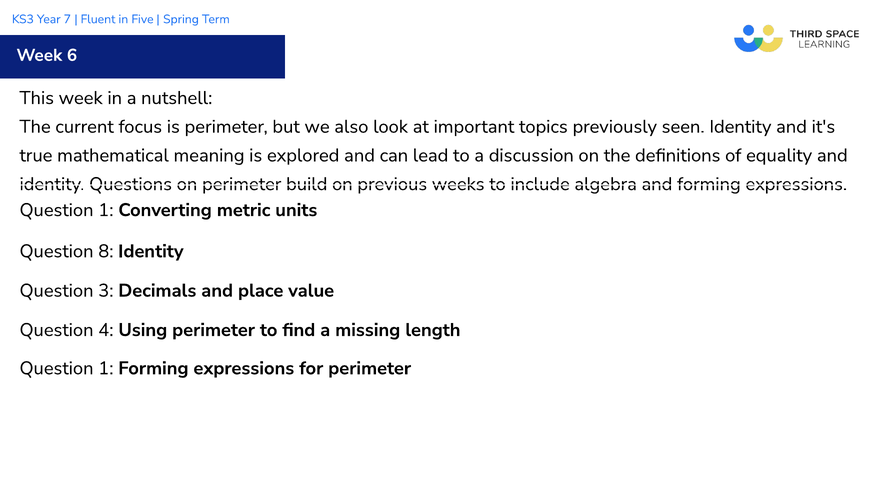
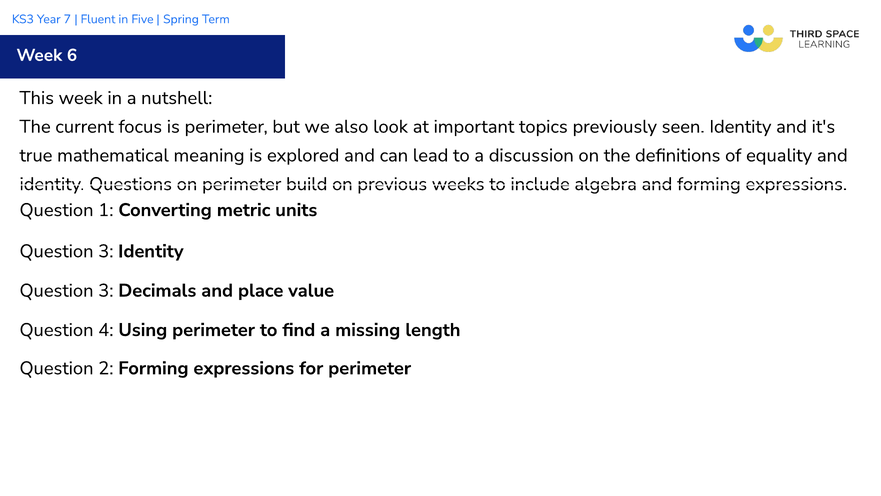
8: 8 -> 3 (106, 251)
1: 1 -> 2 (106, 368)
